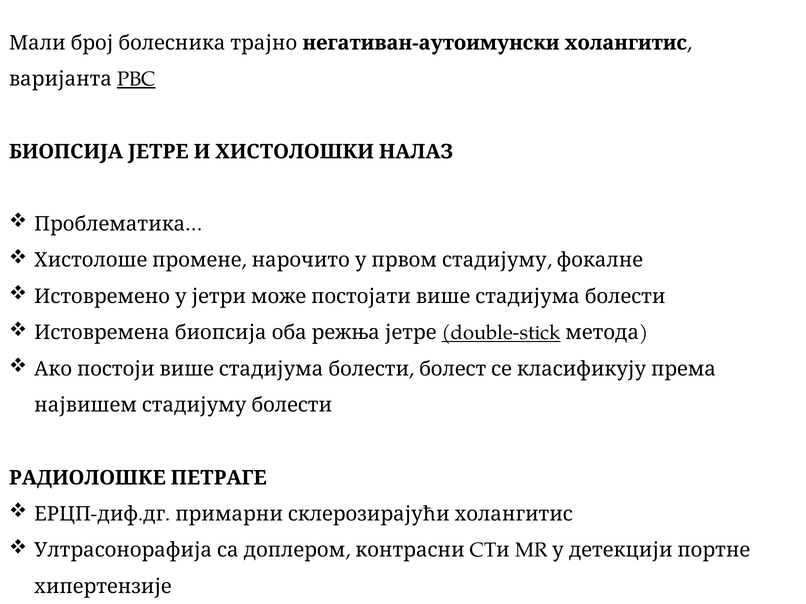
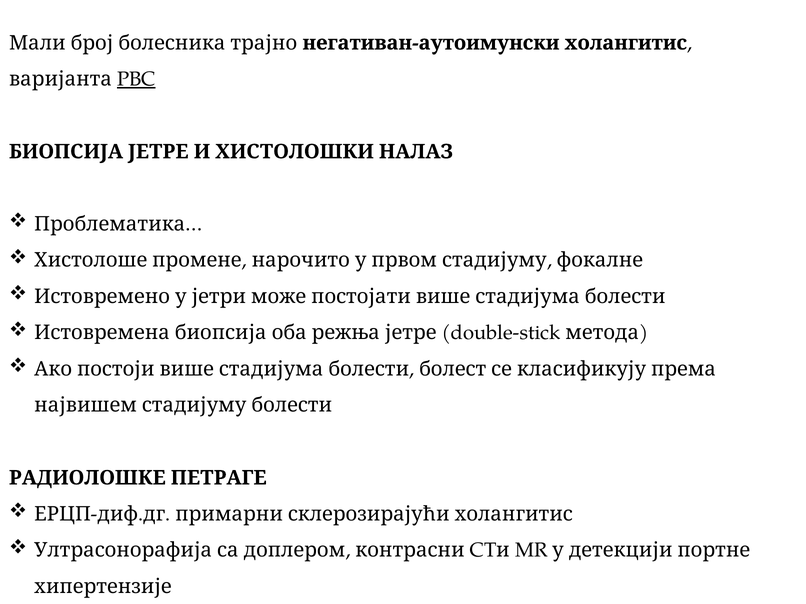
double-stick underline: present -> none (501, 333)
